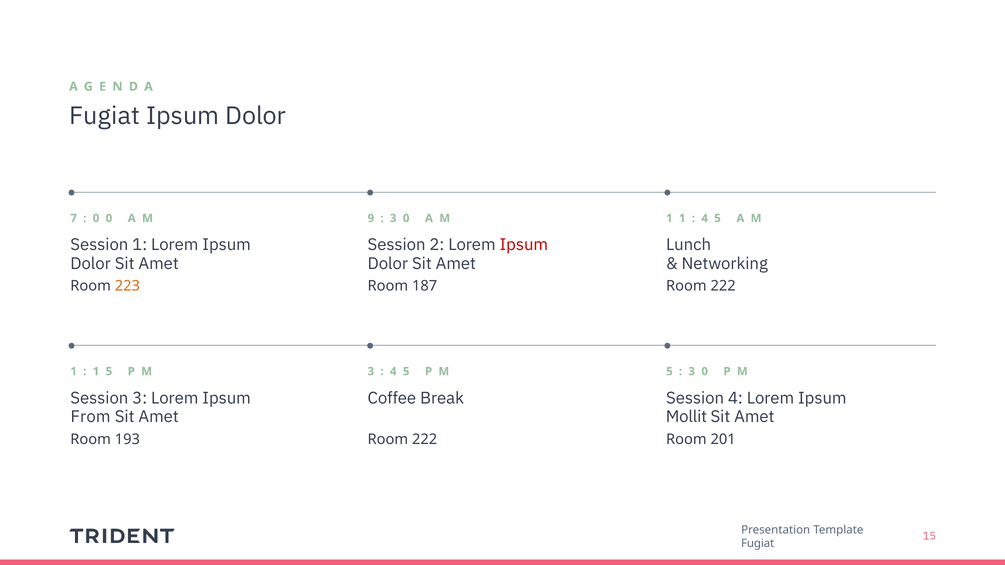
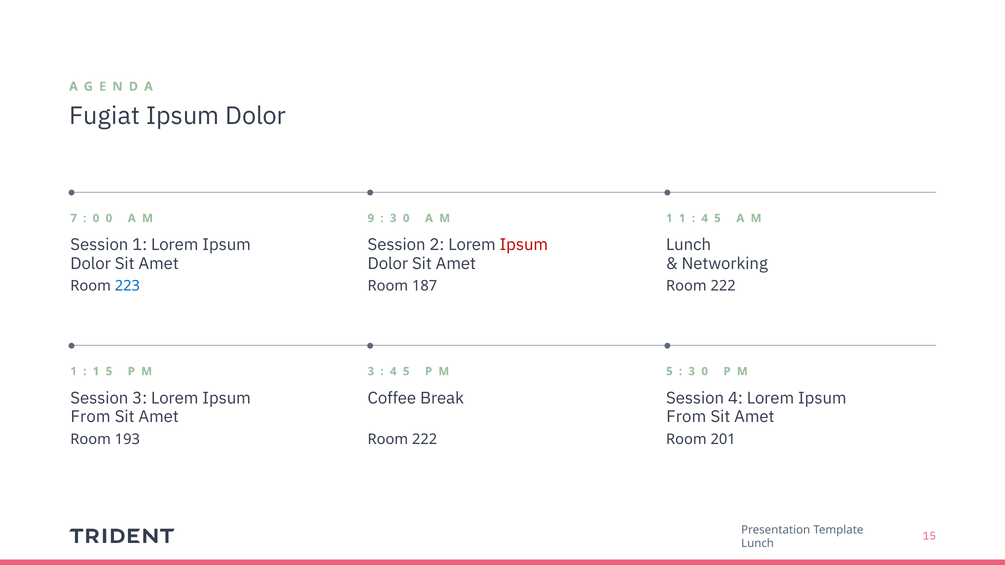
223 colour: orange -> blue (127, 286)
Mollit: Mollit -> From (686, 417)
Fugiat: Fugiat -> Lunch (758, 544)
